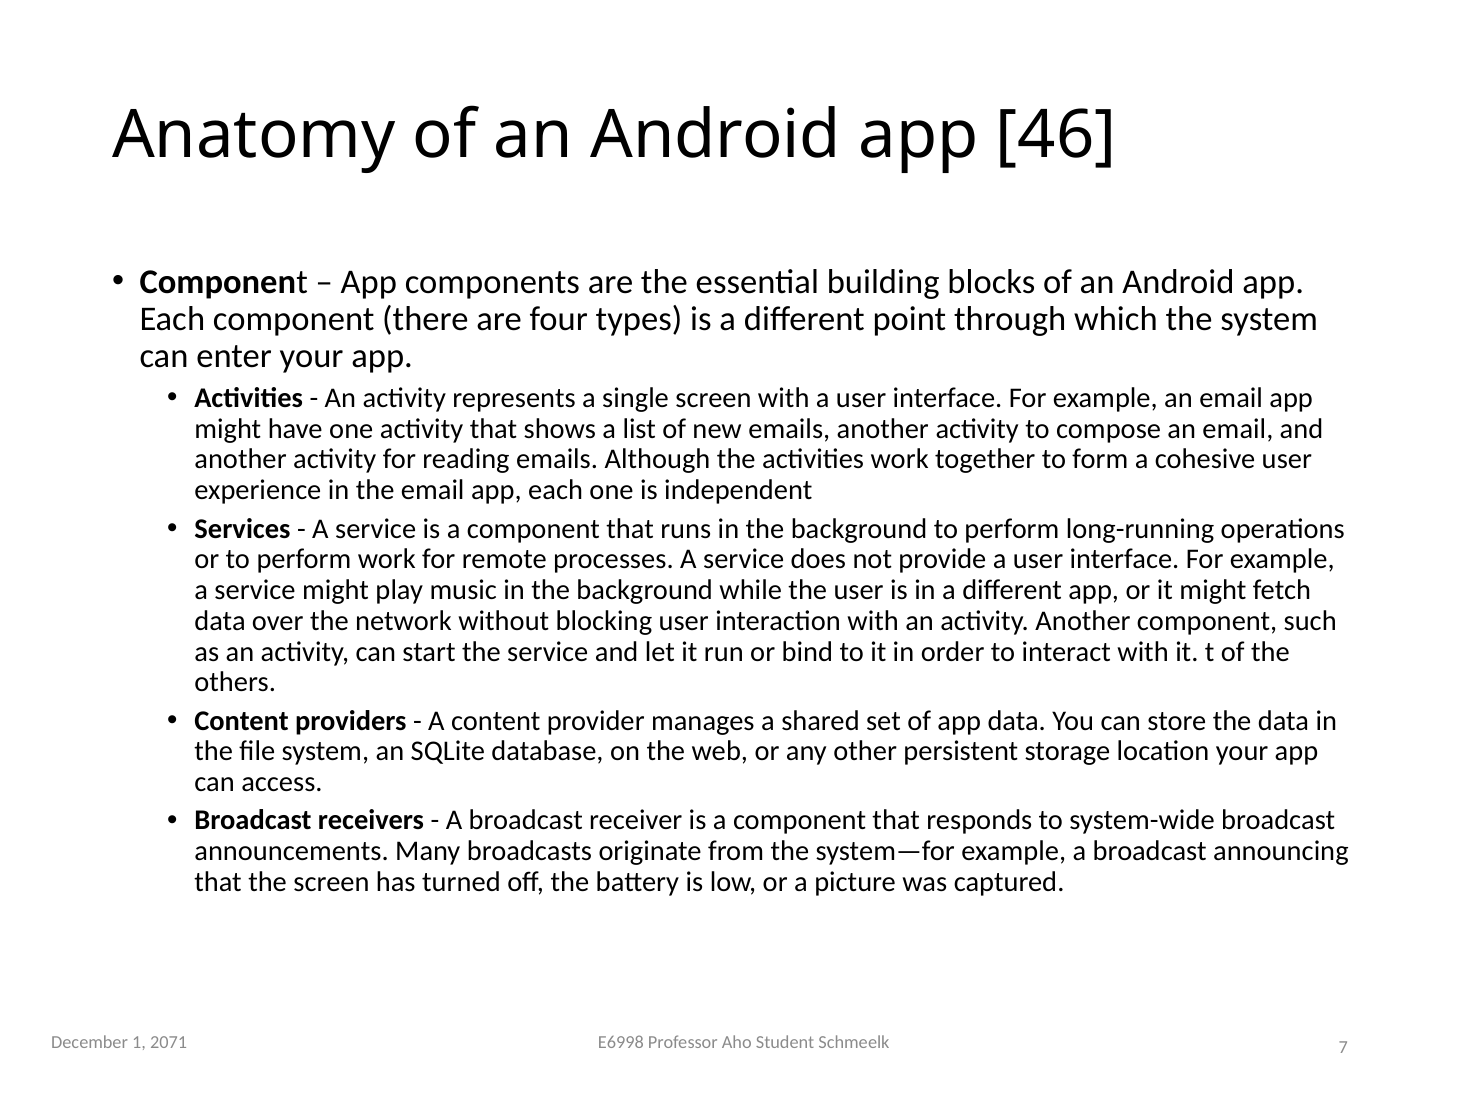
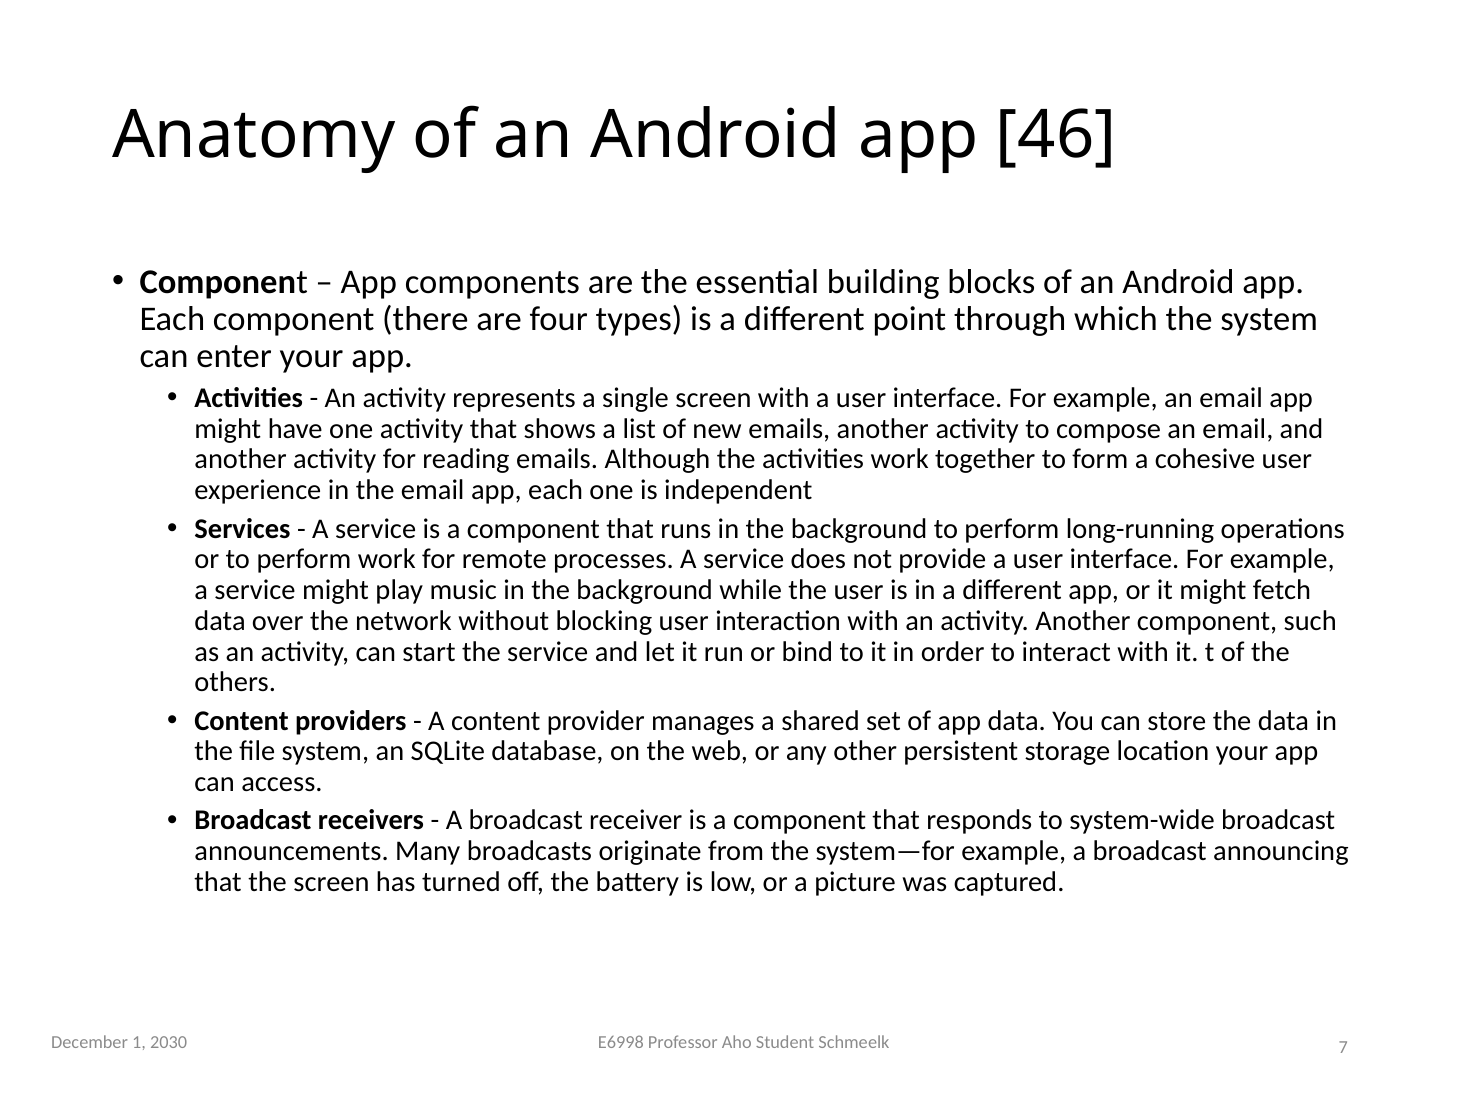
2071: 2071 -> 2030 (169, 1042)
